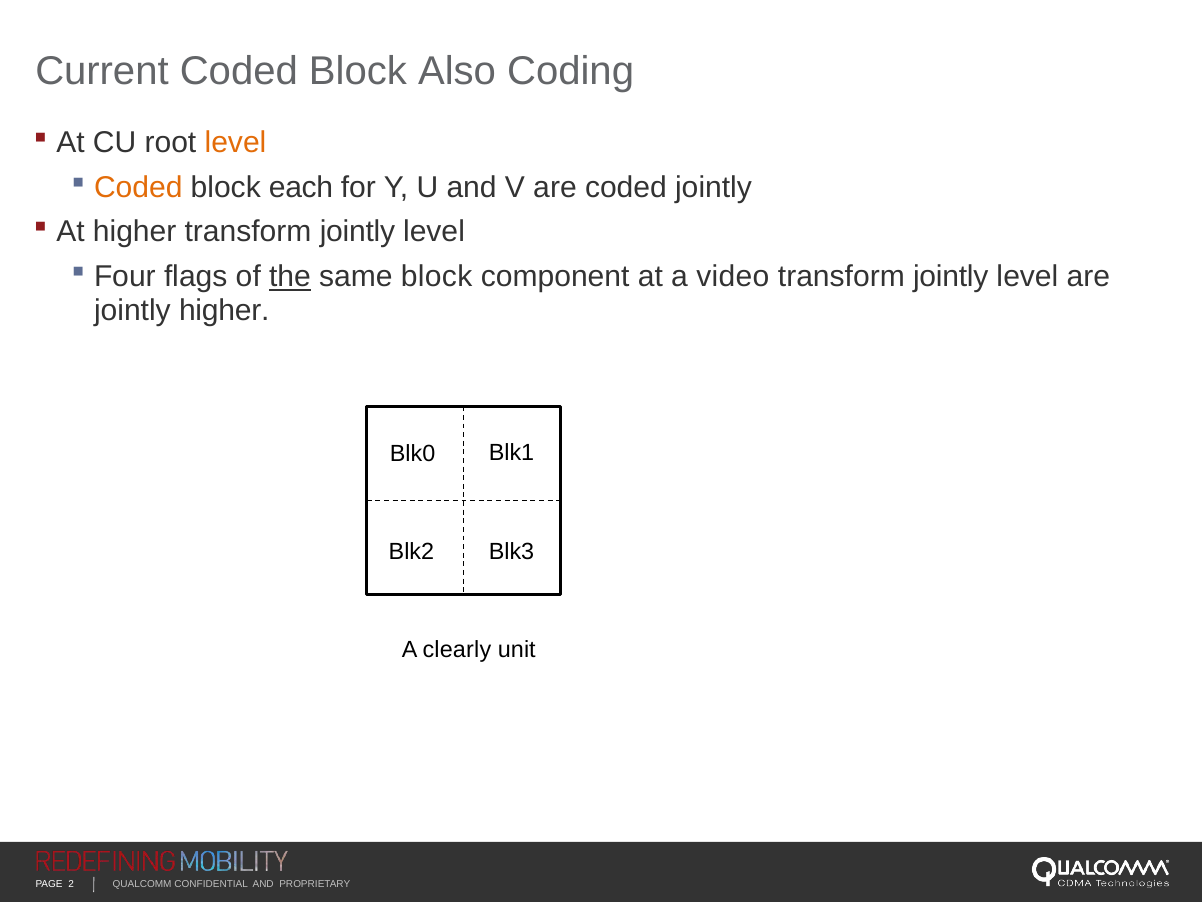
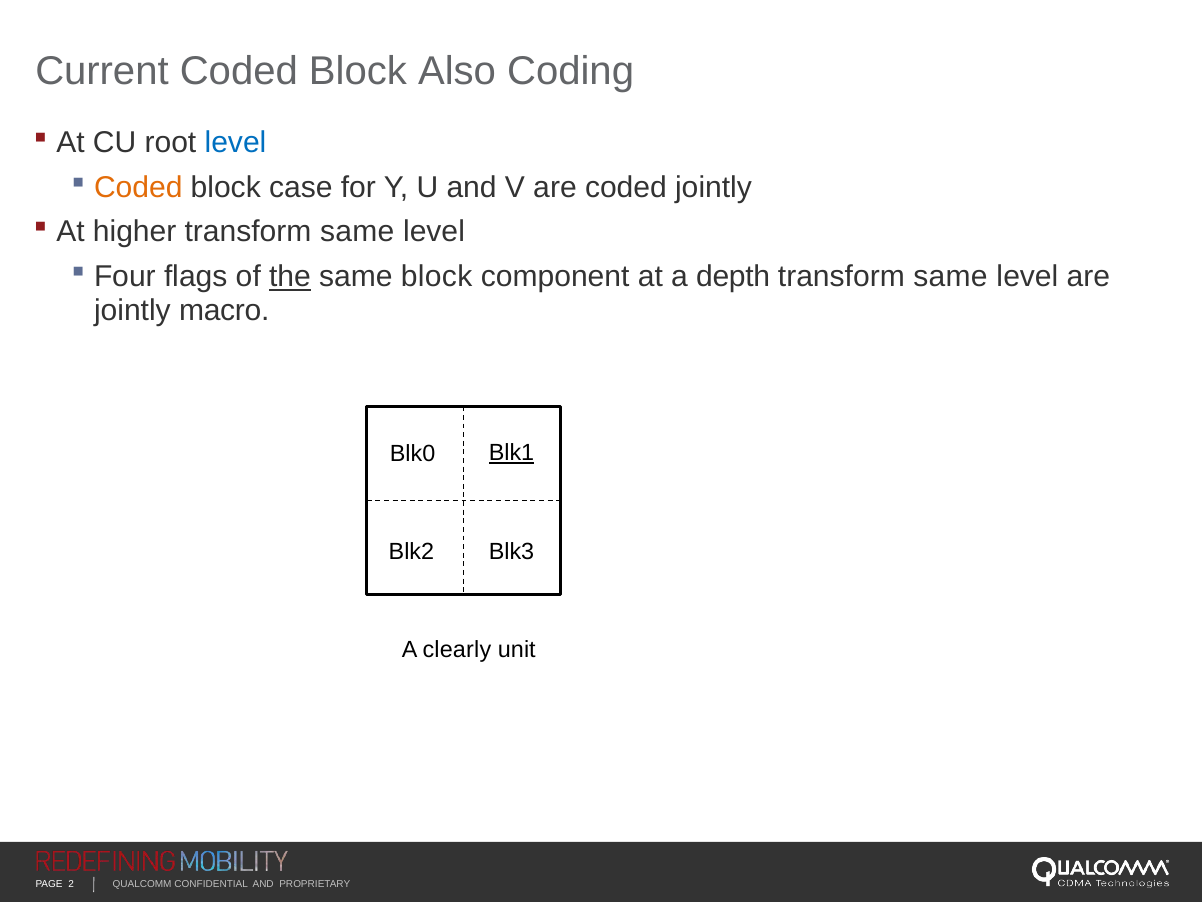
level colour: orange -> blue (235, 142)
each: each -> case (301, 187)
higher transform jointly: jointly -> same (357, 232)
video: video -> depth (733, 277)
jointly: jointly -> same (950, 277)
jointly higher: higher -> macro (224, 311)
Blk1 underline: none -> present (512, 453)
